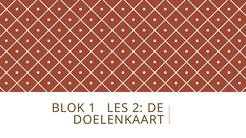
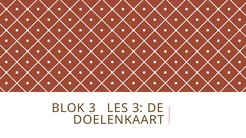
BLOK 1: 1 -> 3 (92, 108)
LES 2: 2 -> 3 (138, 108)
